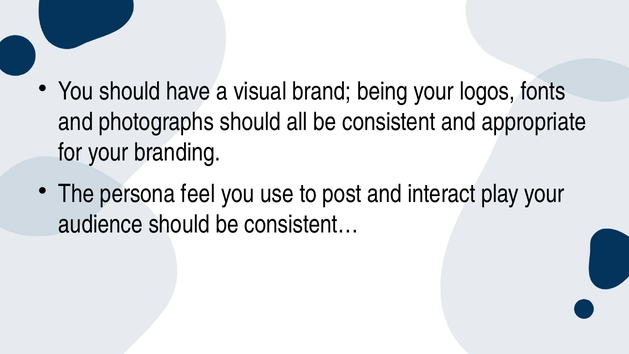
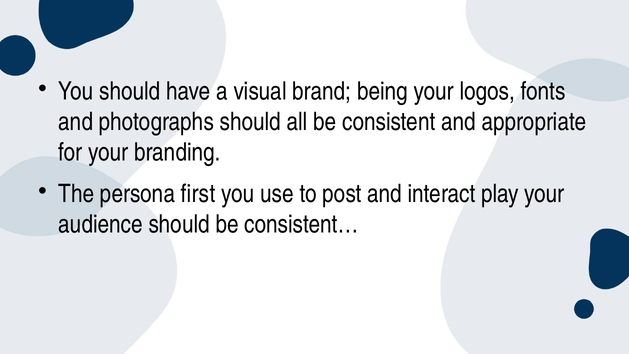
feel: feel -> first (198, 194)
